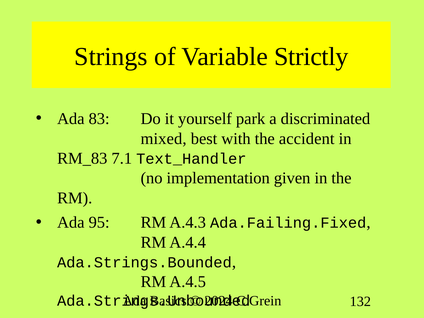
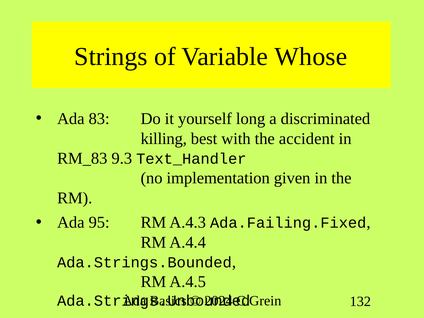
Strictly: Strictly -> Whose (311, 57)
park: park -> long (251, 119)
mixed: mixed -> killing (164, 139)
7.1: 7.1 -> 9.3 (122, 158)
